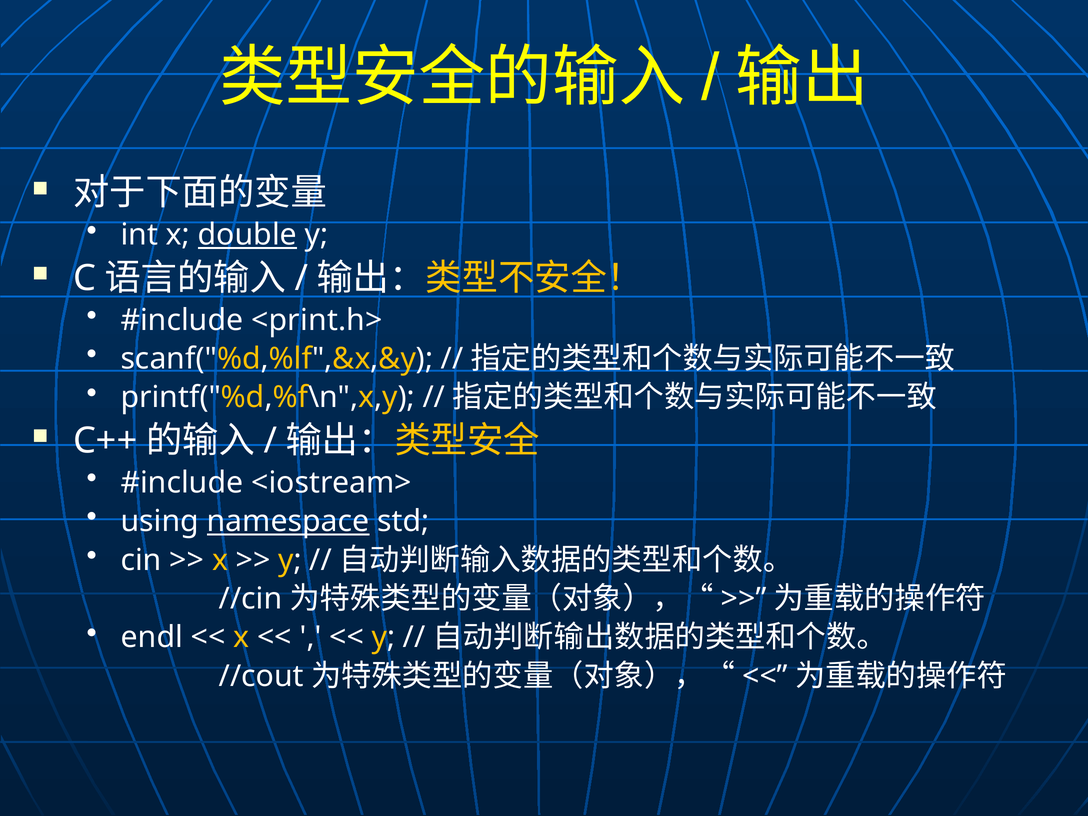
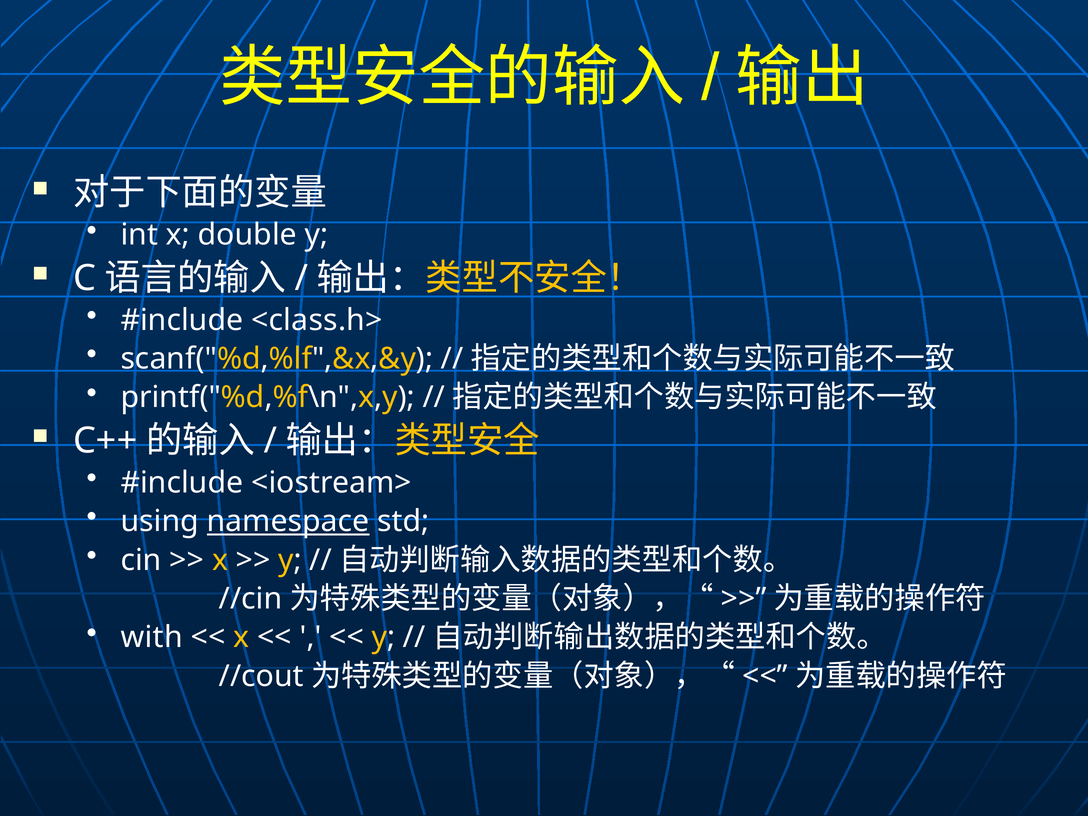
double underline: present -> none (247, 235)
<print.h>: <print.h> -> <class.h> (317, 320)
endl: endl -> with (152, 638)
